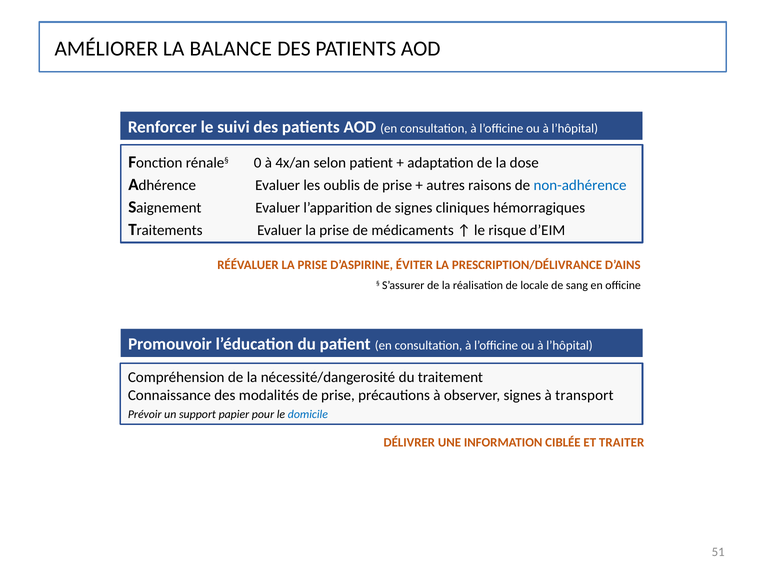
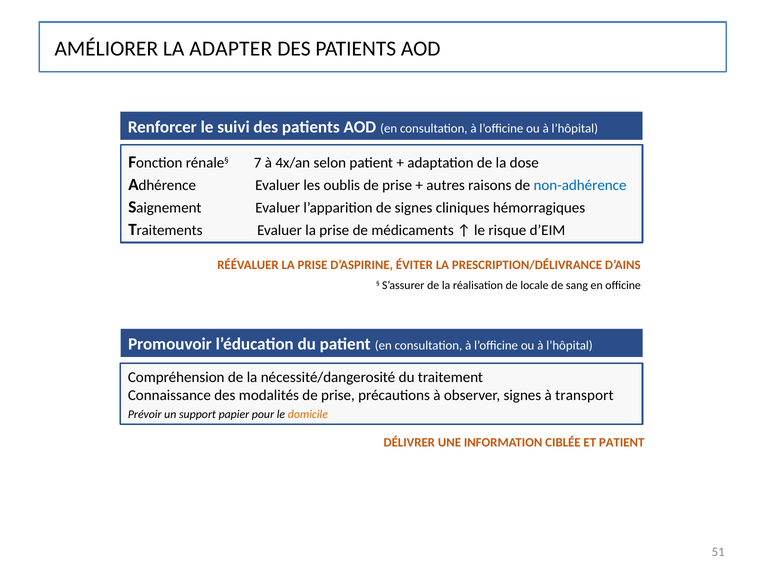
BALANCE: BALANCE -> ADAPTER (231, 48)
0: 0 -> 7 (258, 163)
domicile colour: blue -> orange (308, 414)
ET TRAITER: TRAITER -> PATIENT (622, 443)
